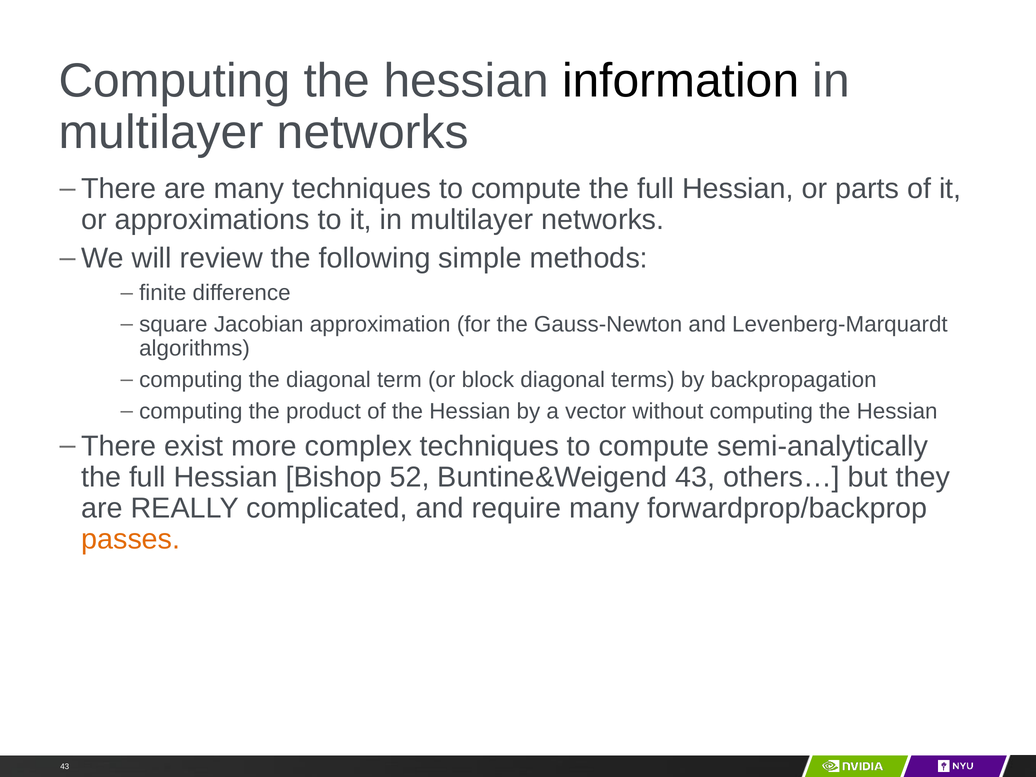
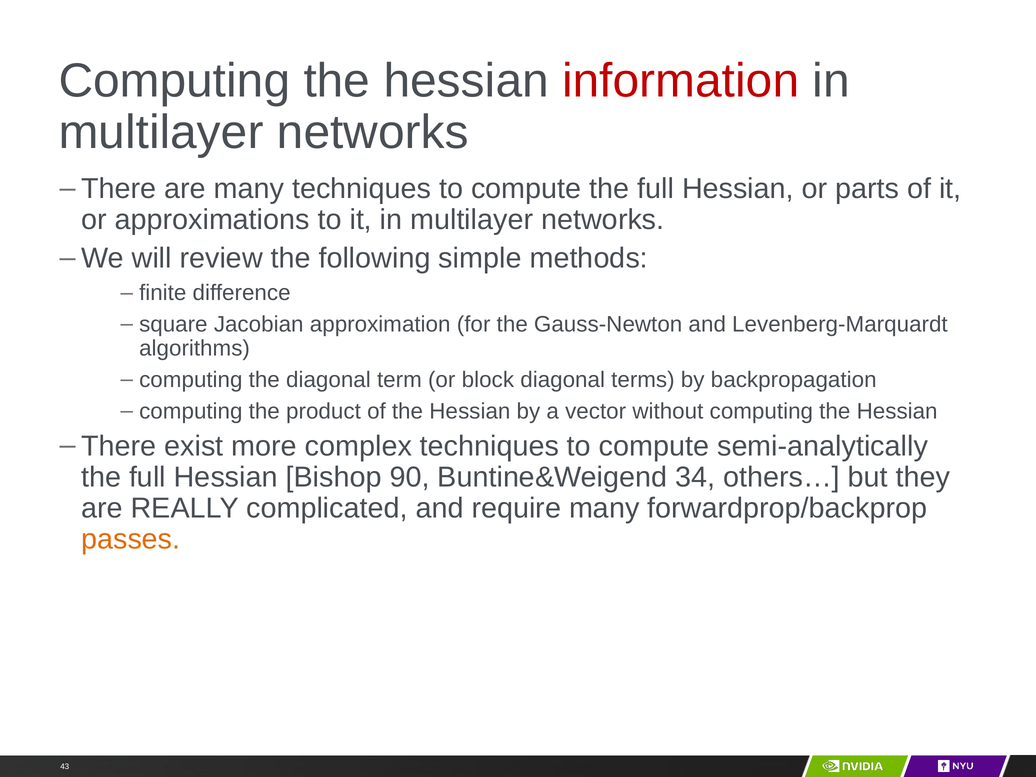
information colour: black -> red (681, 81)
52: 52 -> 90 (410, 477)
Buntine&Weigend 43: 43 -> 34 (695, 477)
